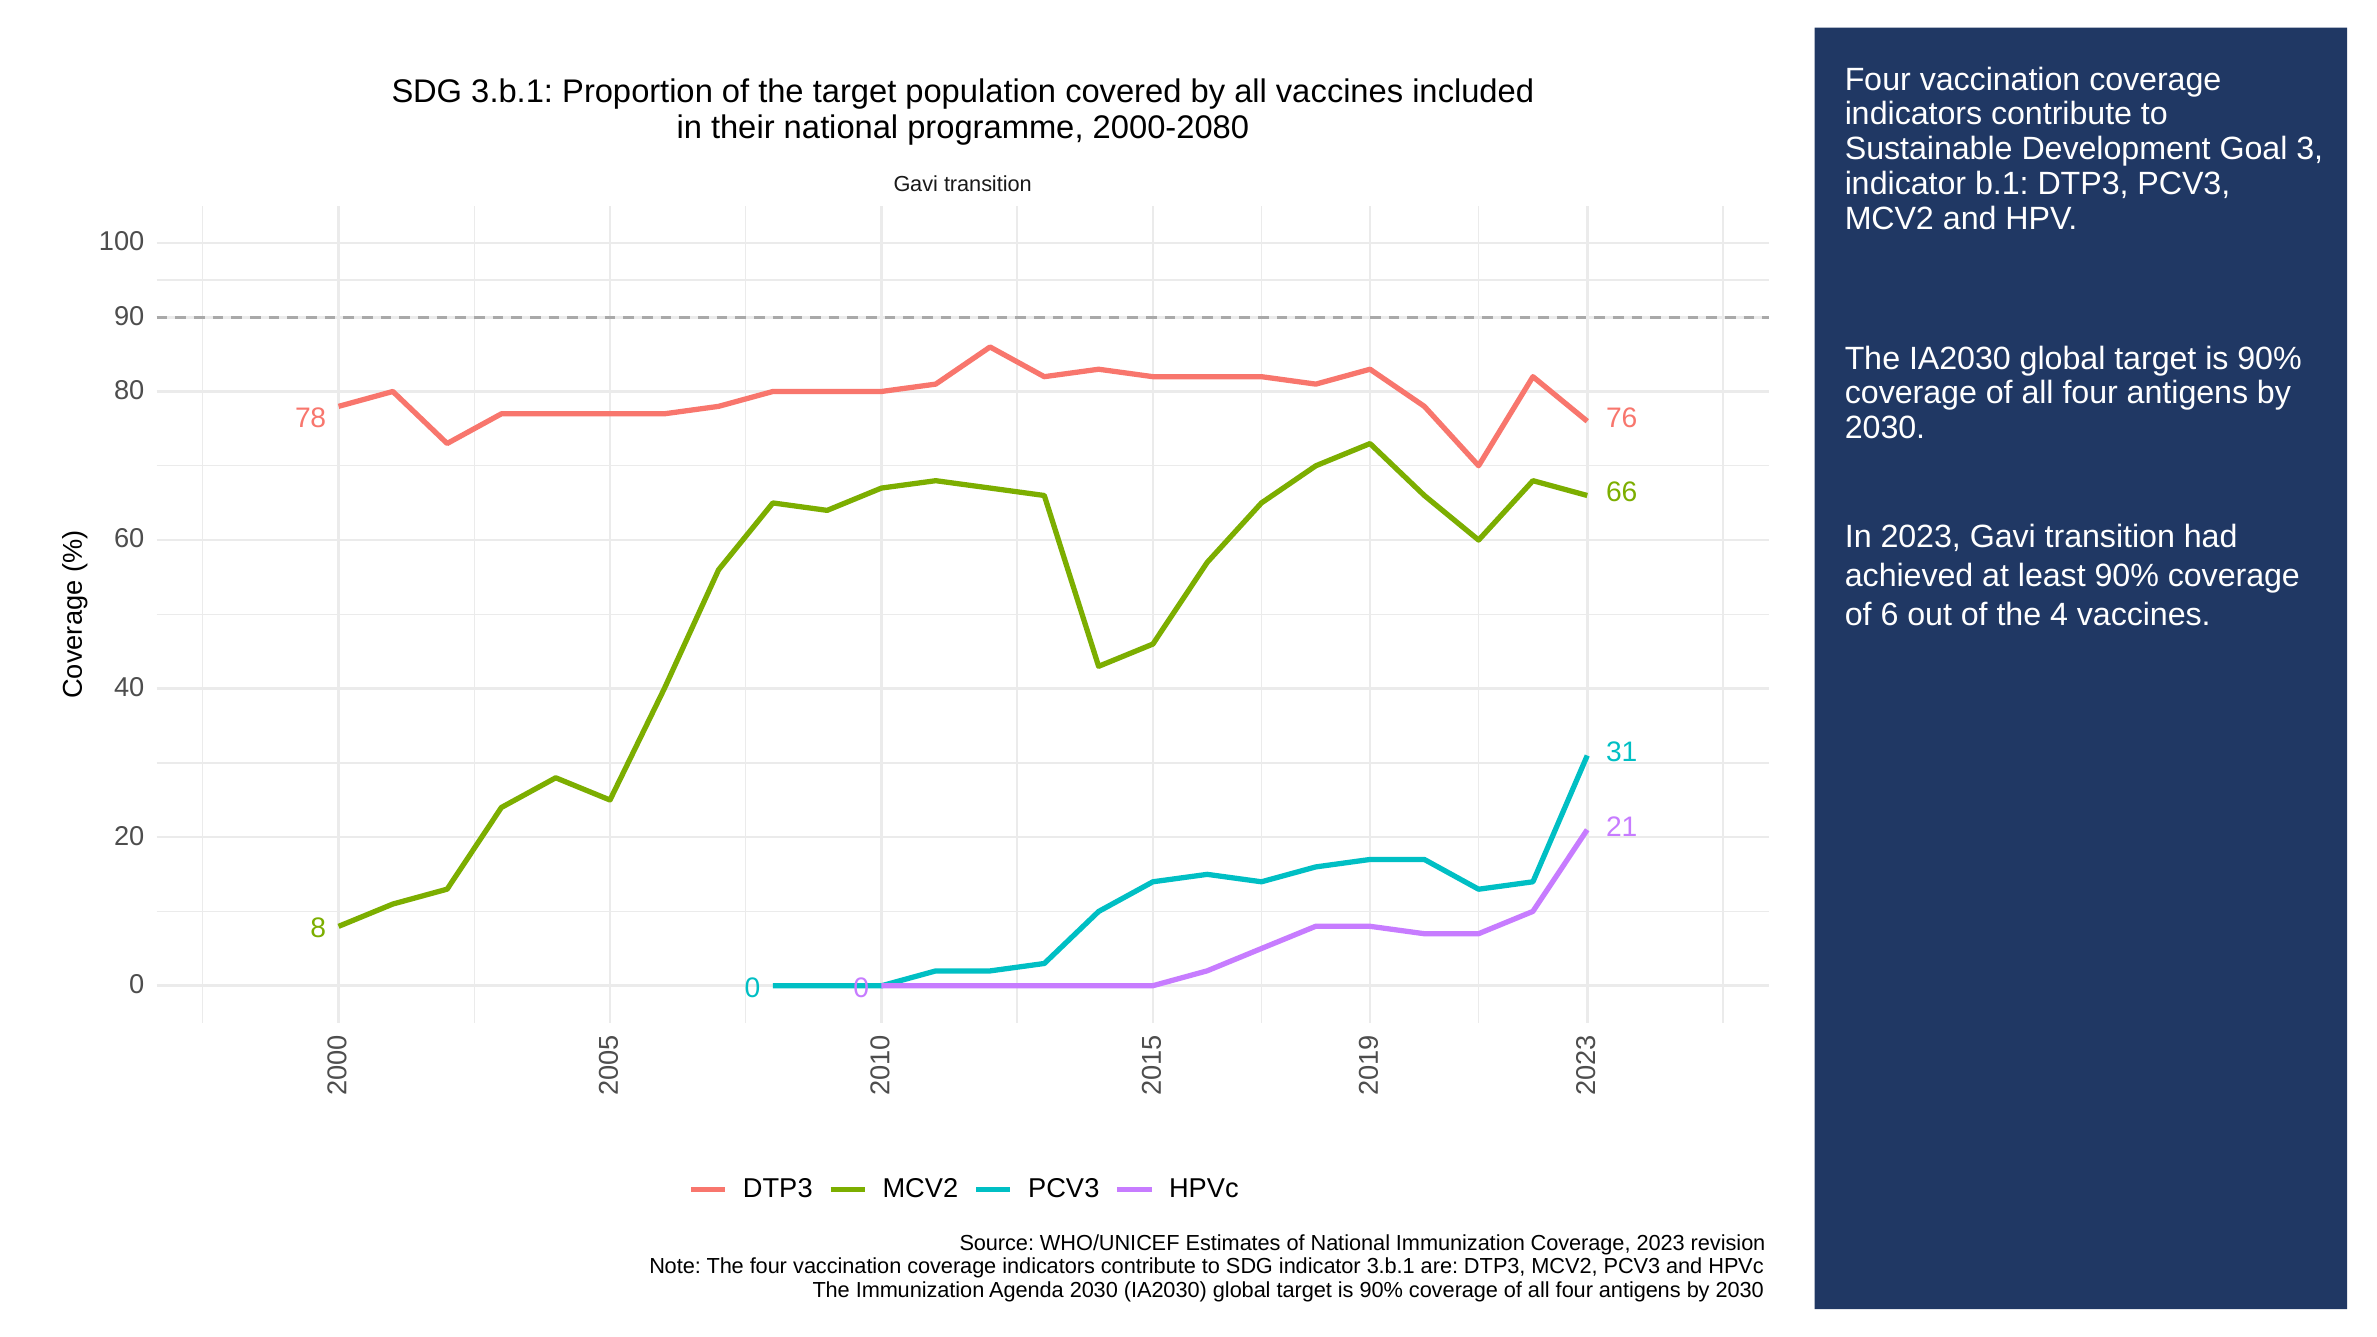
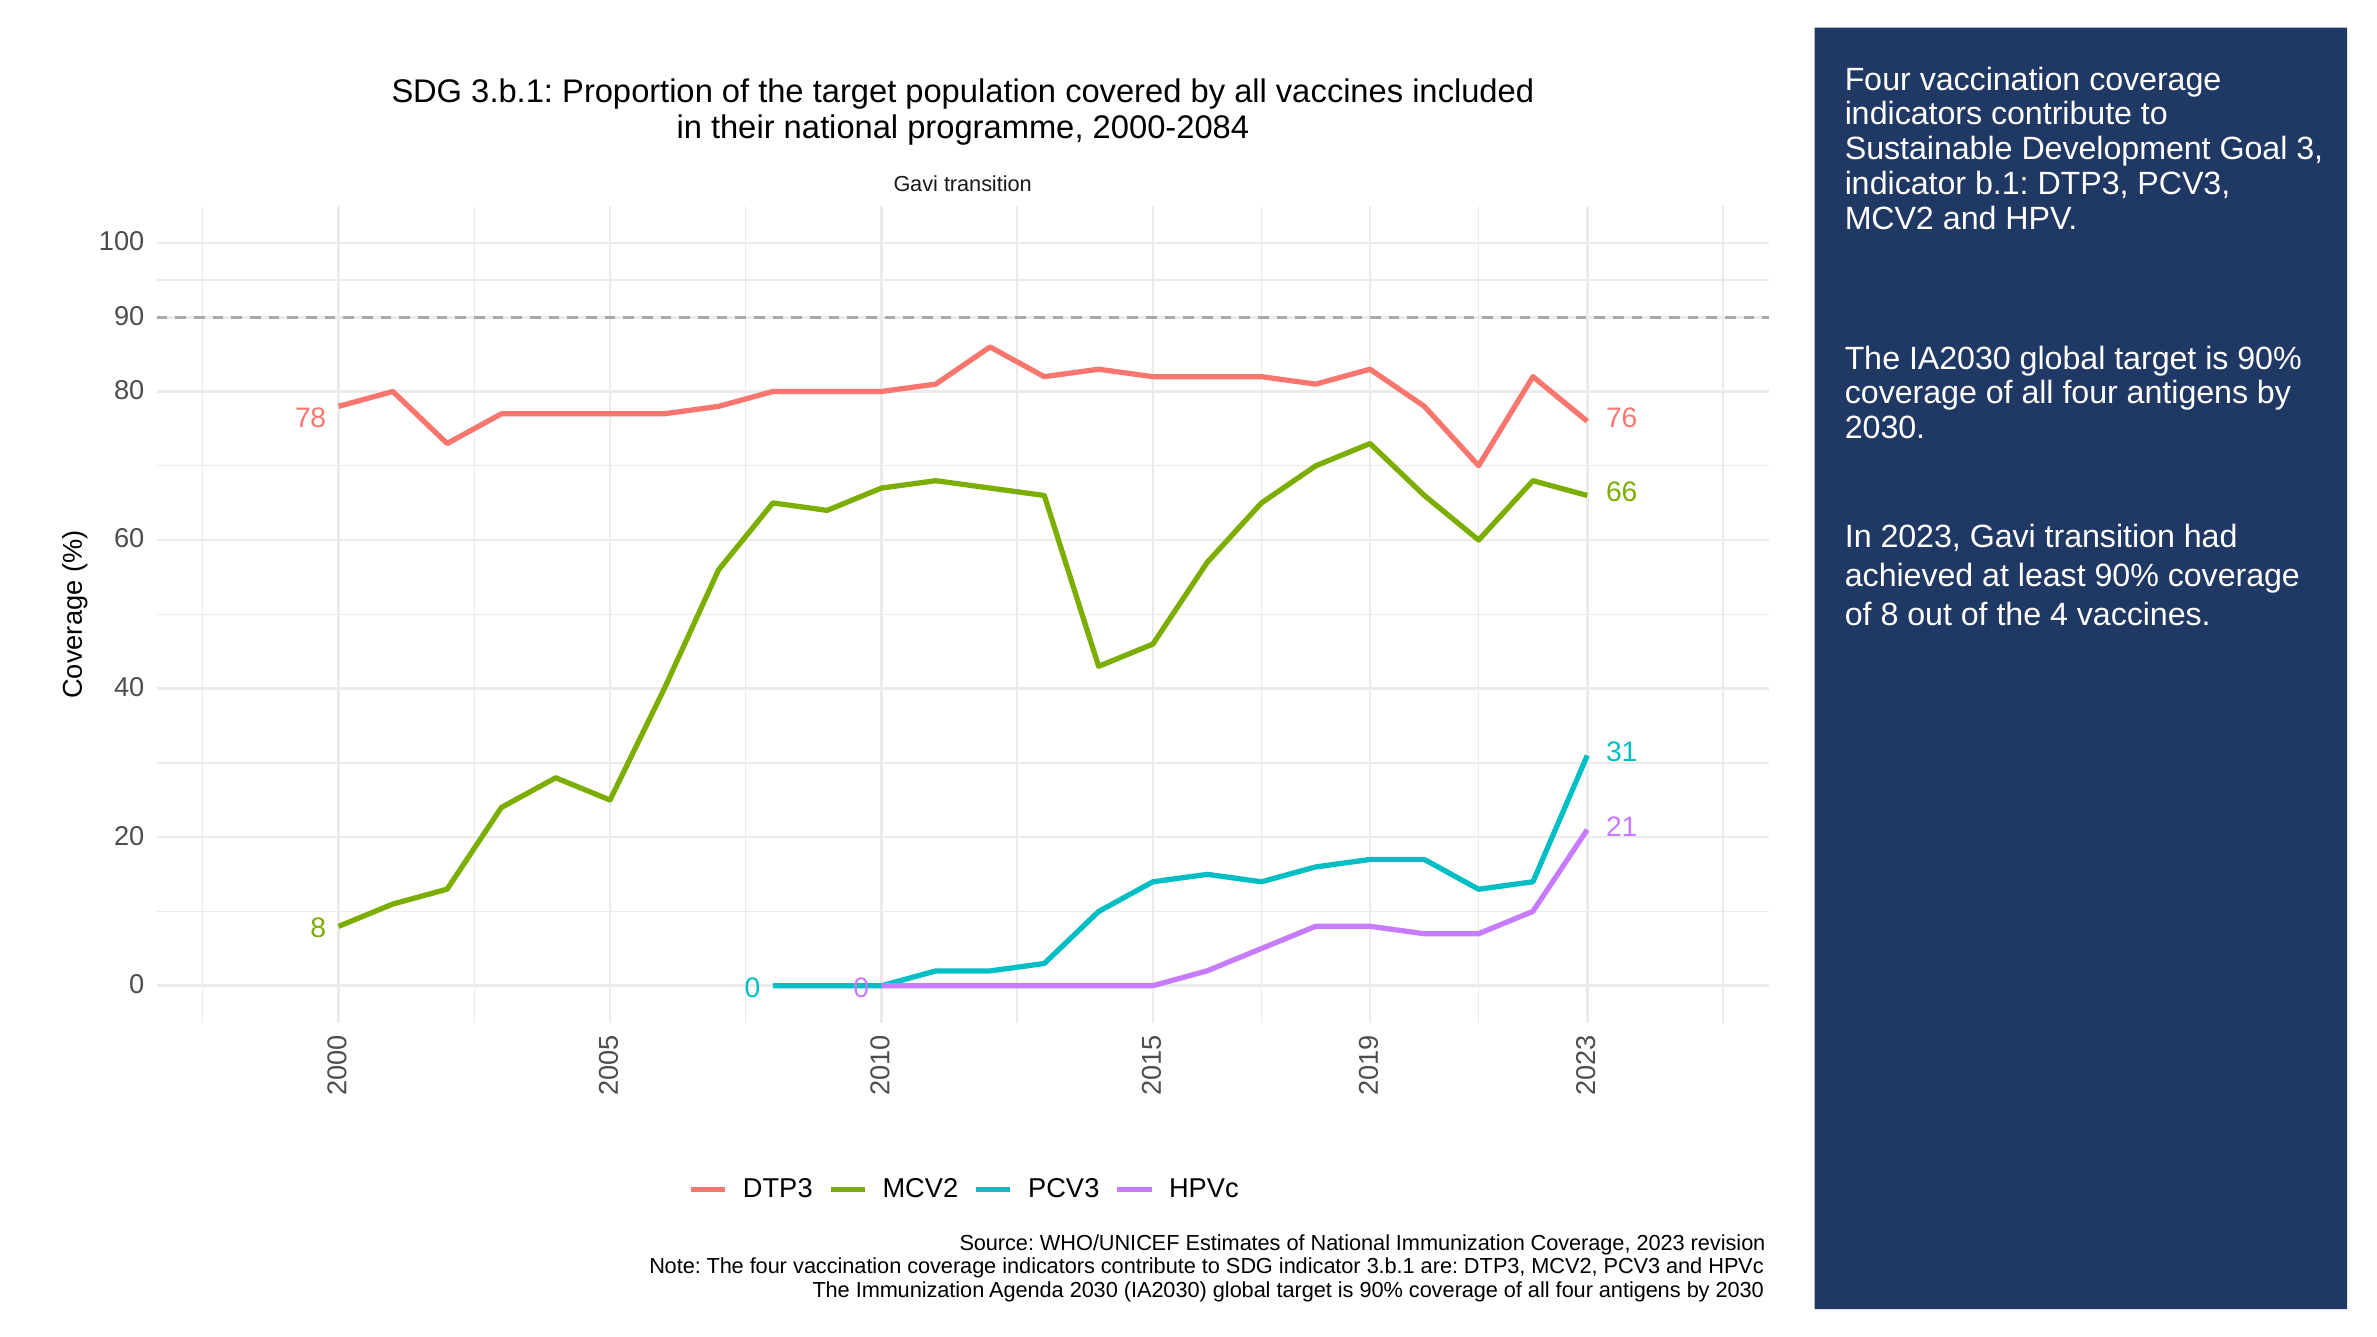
2000-2080: 2000-2080 -> 2000-2084 (1171, 127)
of 6: 6 -> 8 (1889, 614)
